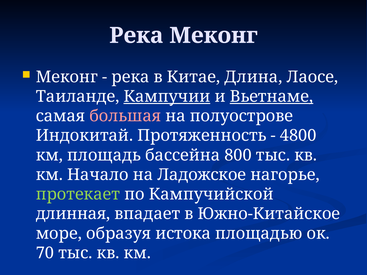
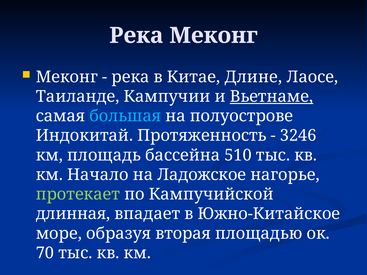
Длина: Длина -> Длине (253, 77)
Кампучии underline: present -> none (167, 97)
большая colour: pink -> light blue (125, 116)
4800: 4800 -> 3246 (298, 136)
800: 800 -> 510 (238, 155)
истока: истока -> вторая (183, 234)
